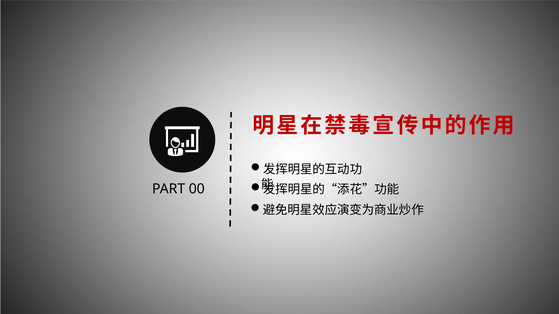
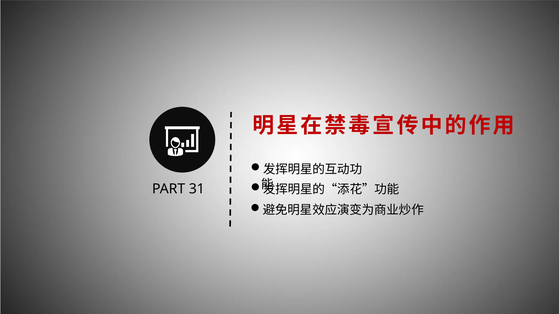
00: 00 -> 31 (197, 189)
